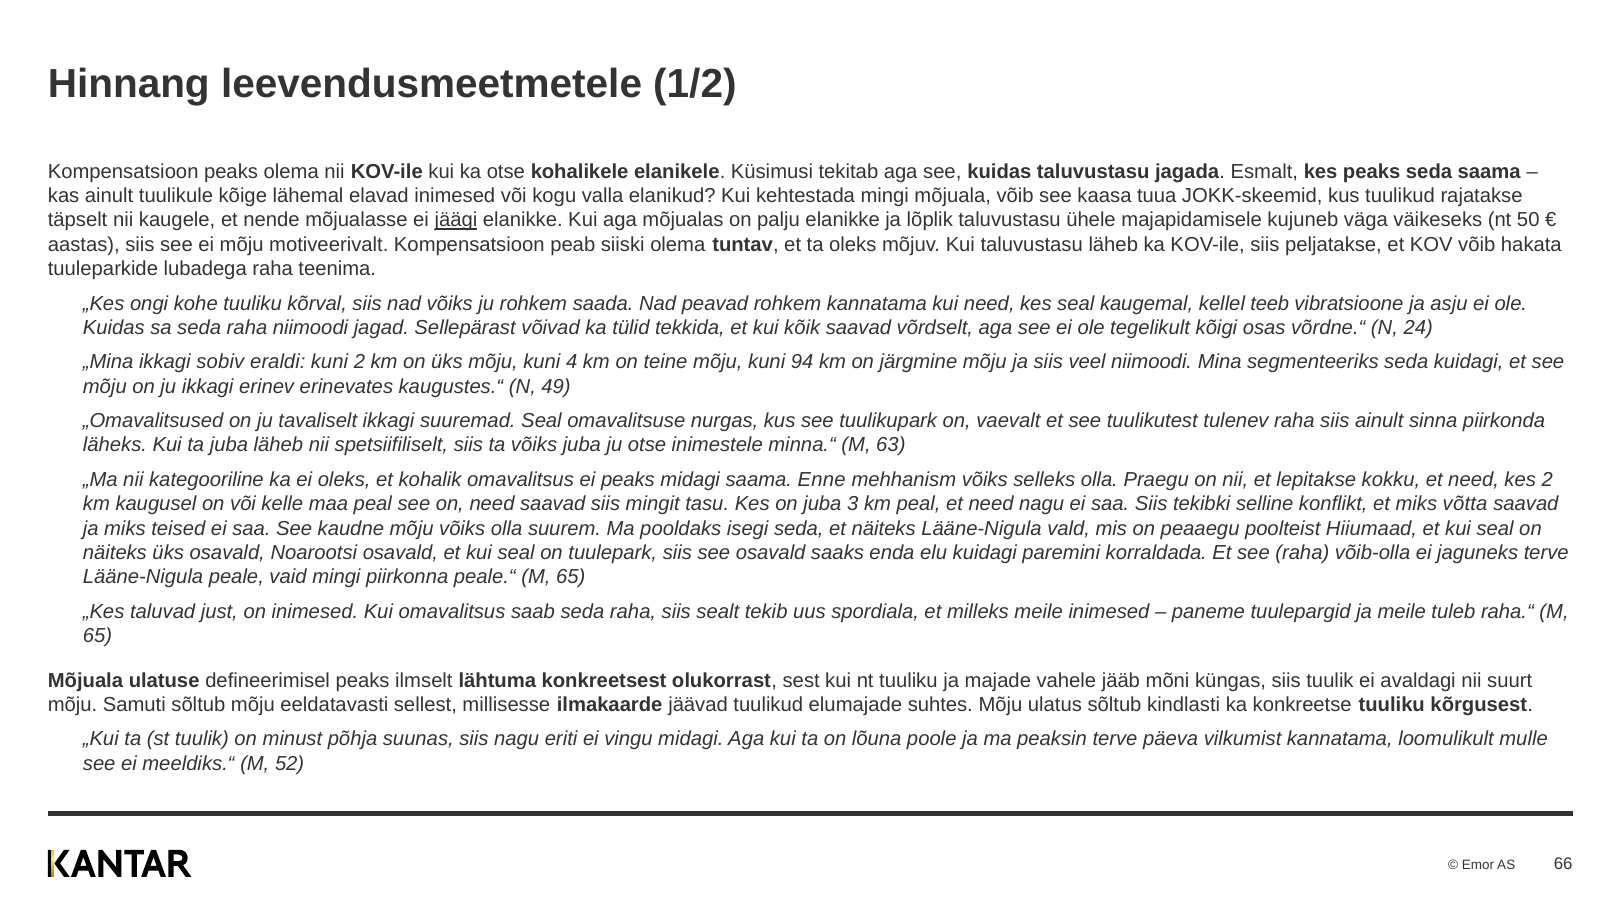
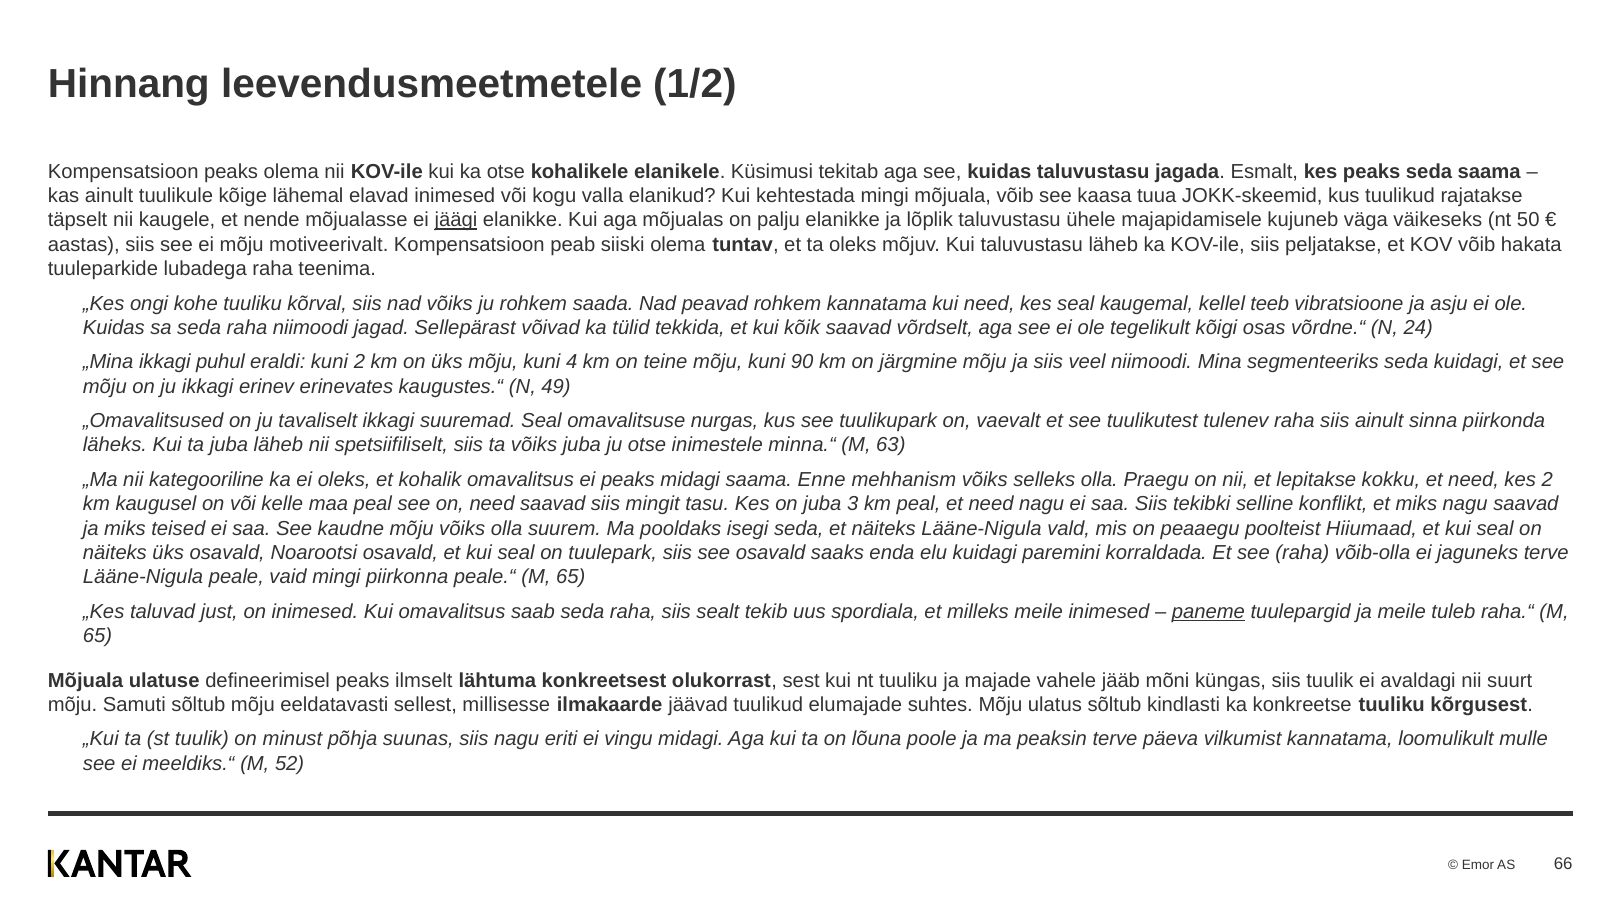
sobiv: sobiv -> puhul (220, 362)
94: 94 -> 90 (802, 362)
miks võtta: võtta -> nagu (1465, 504)
paneme underline: none -> present (1208, 611)
